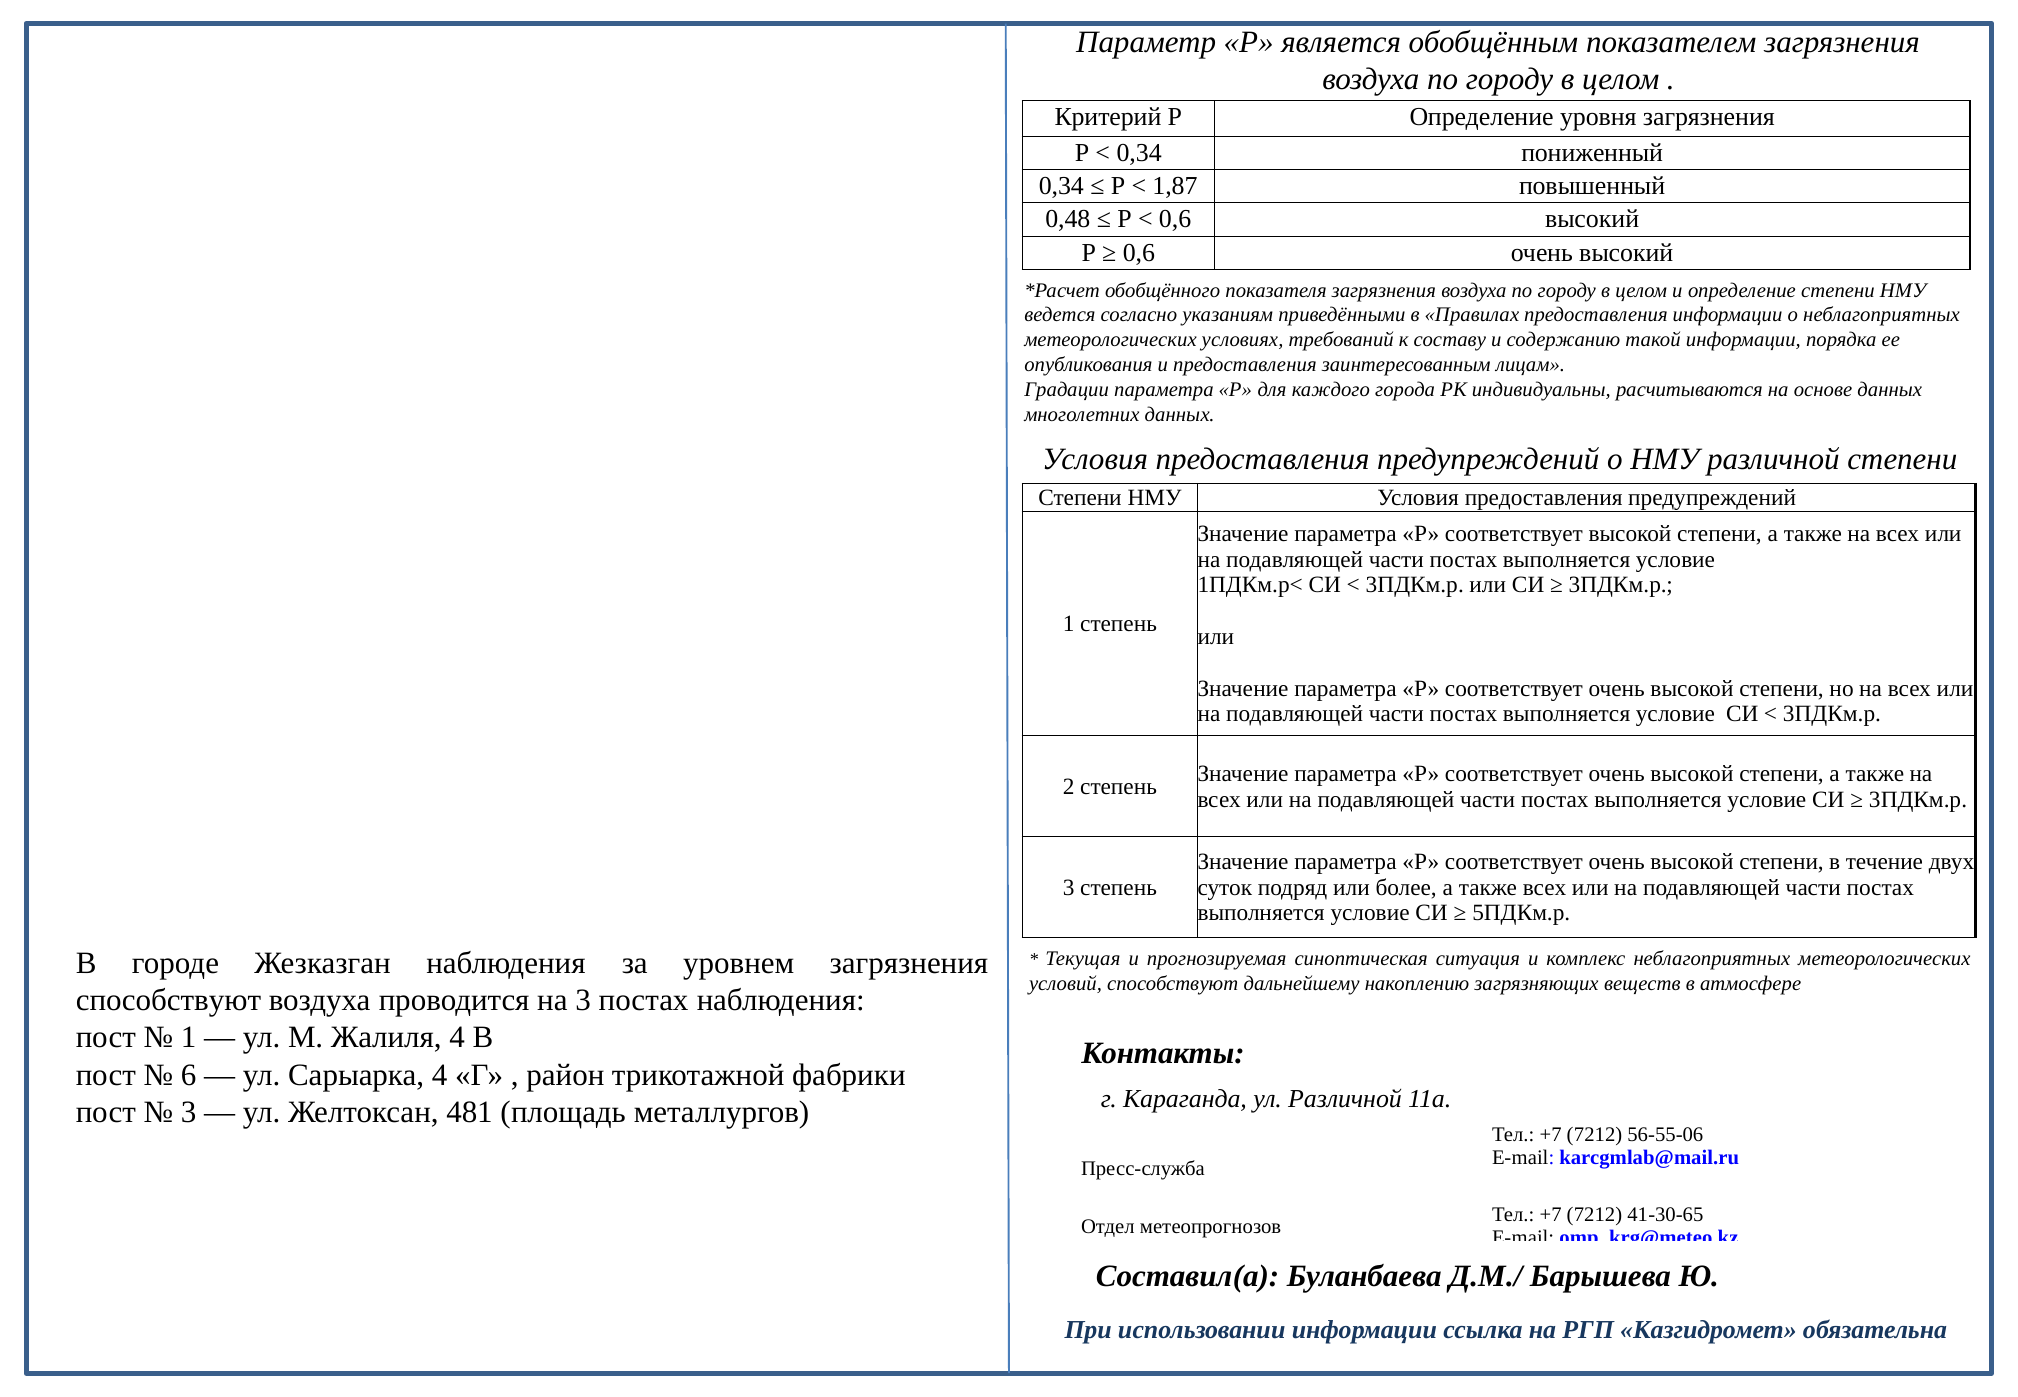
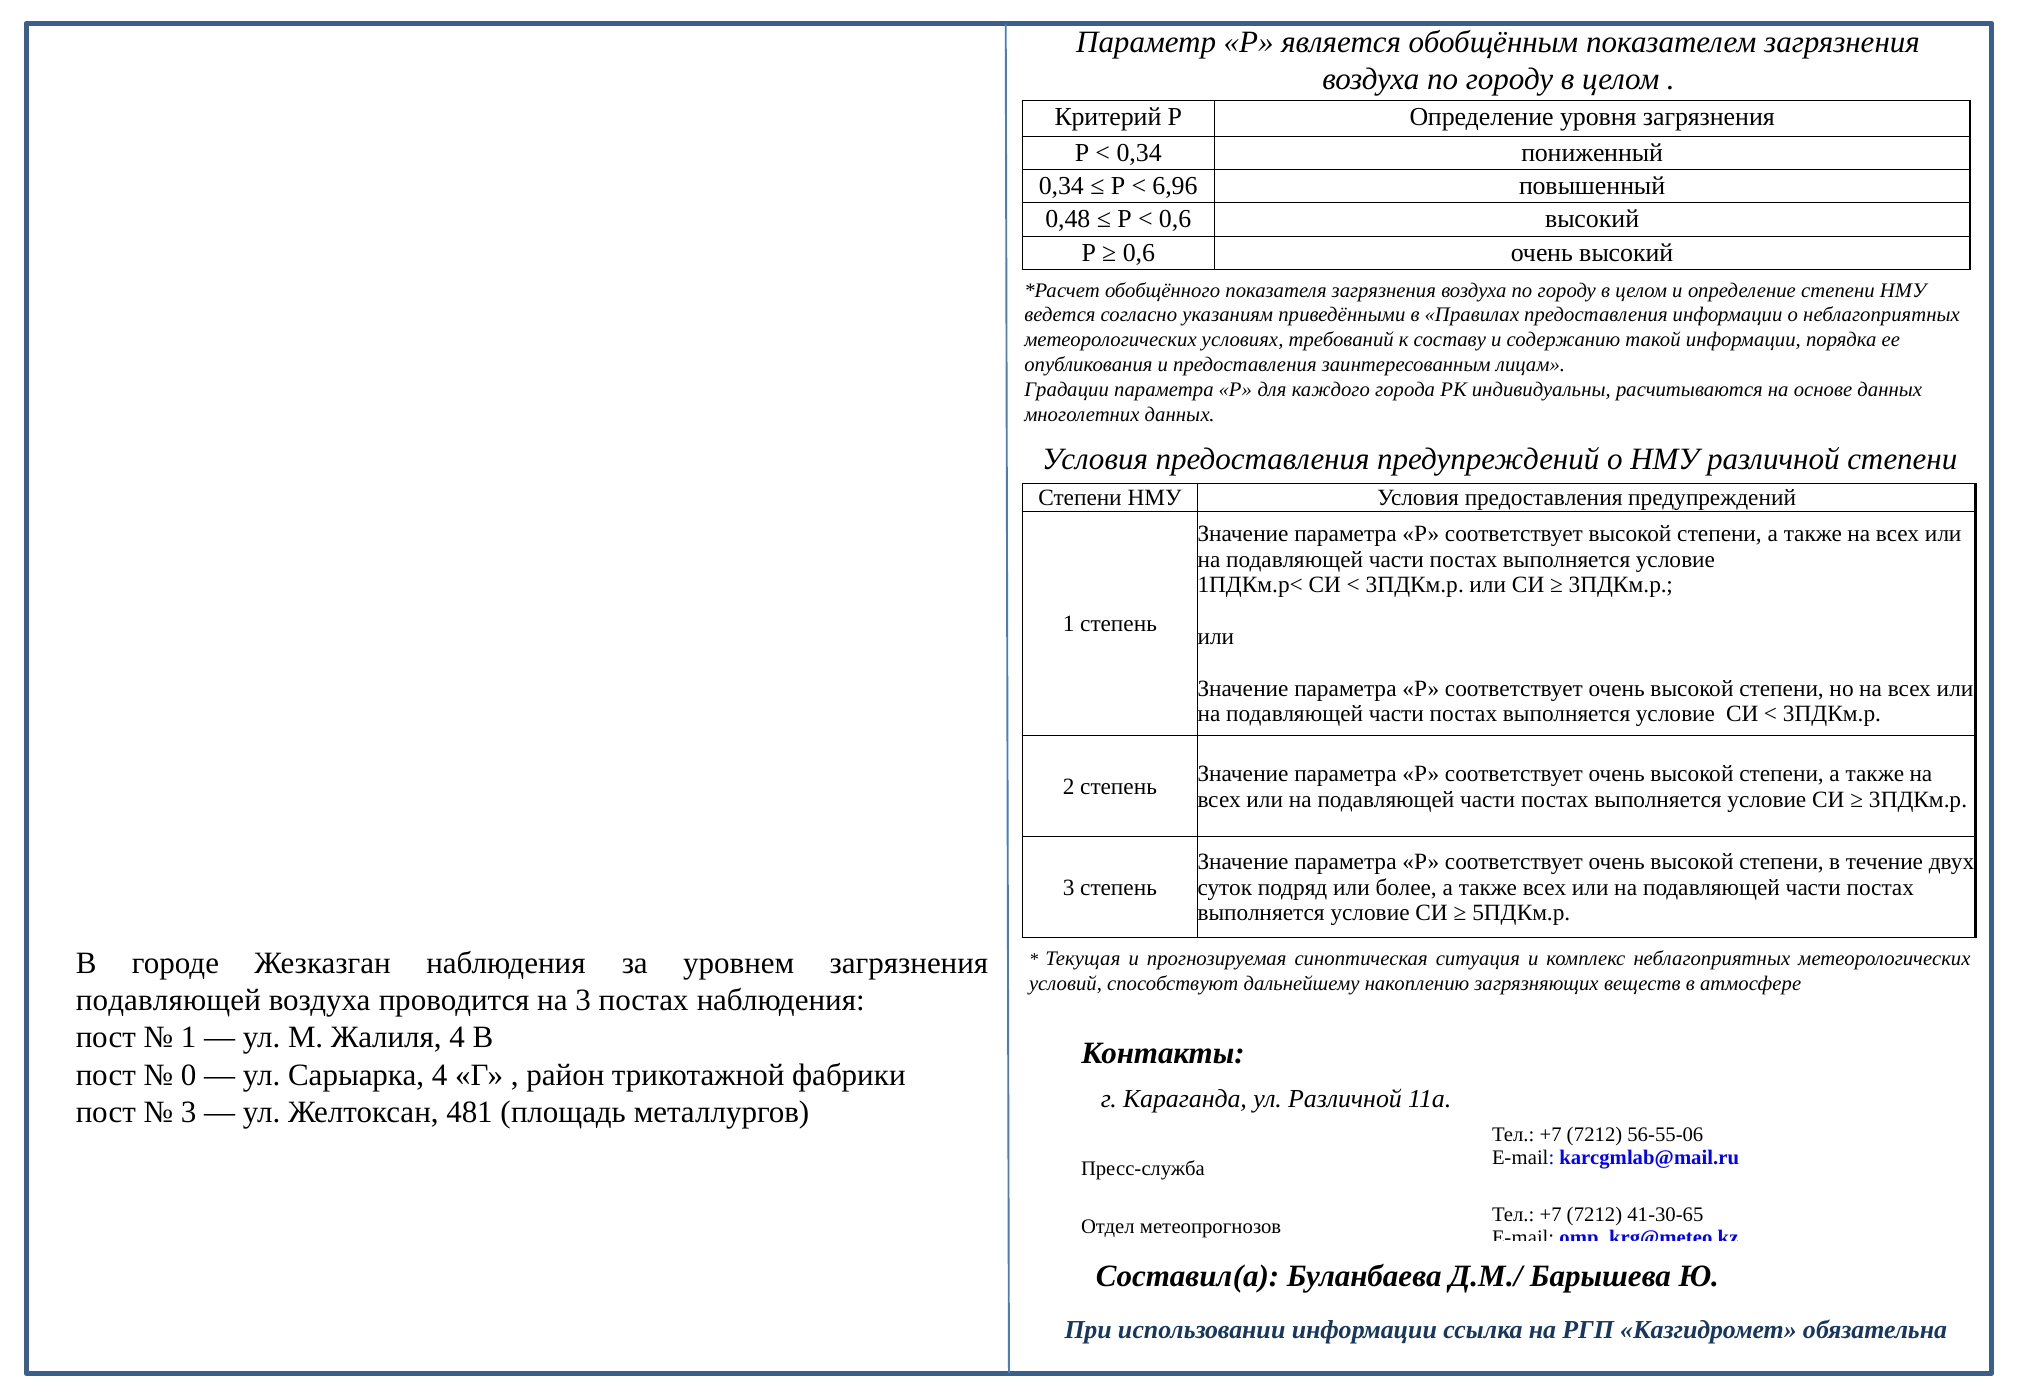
1,87: 1,87 -> 6,96 (1175, 186)
способствуют: способствуют -> подавляющей (168, 1000)
6: 6 -> 0 (189, 1075)
